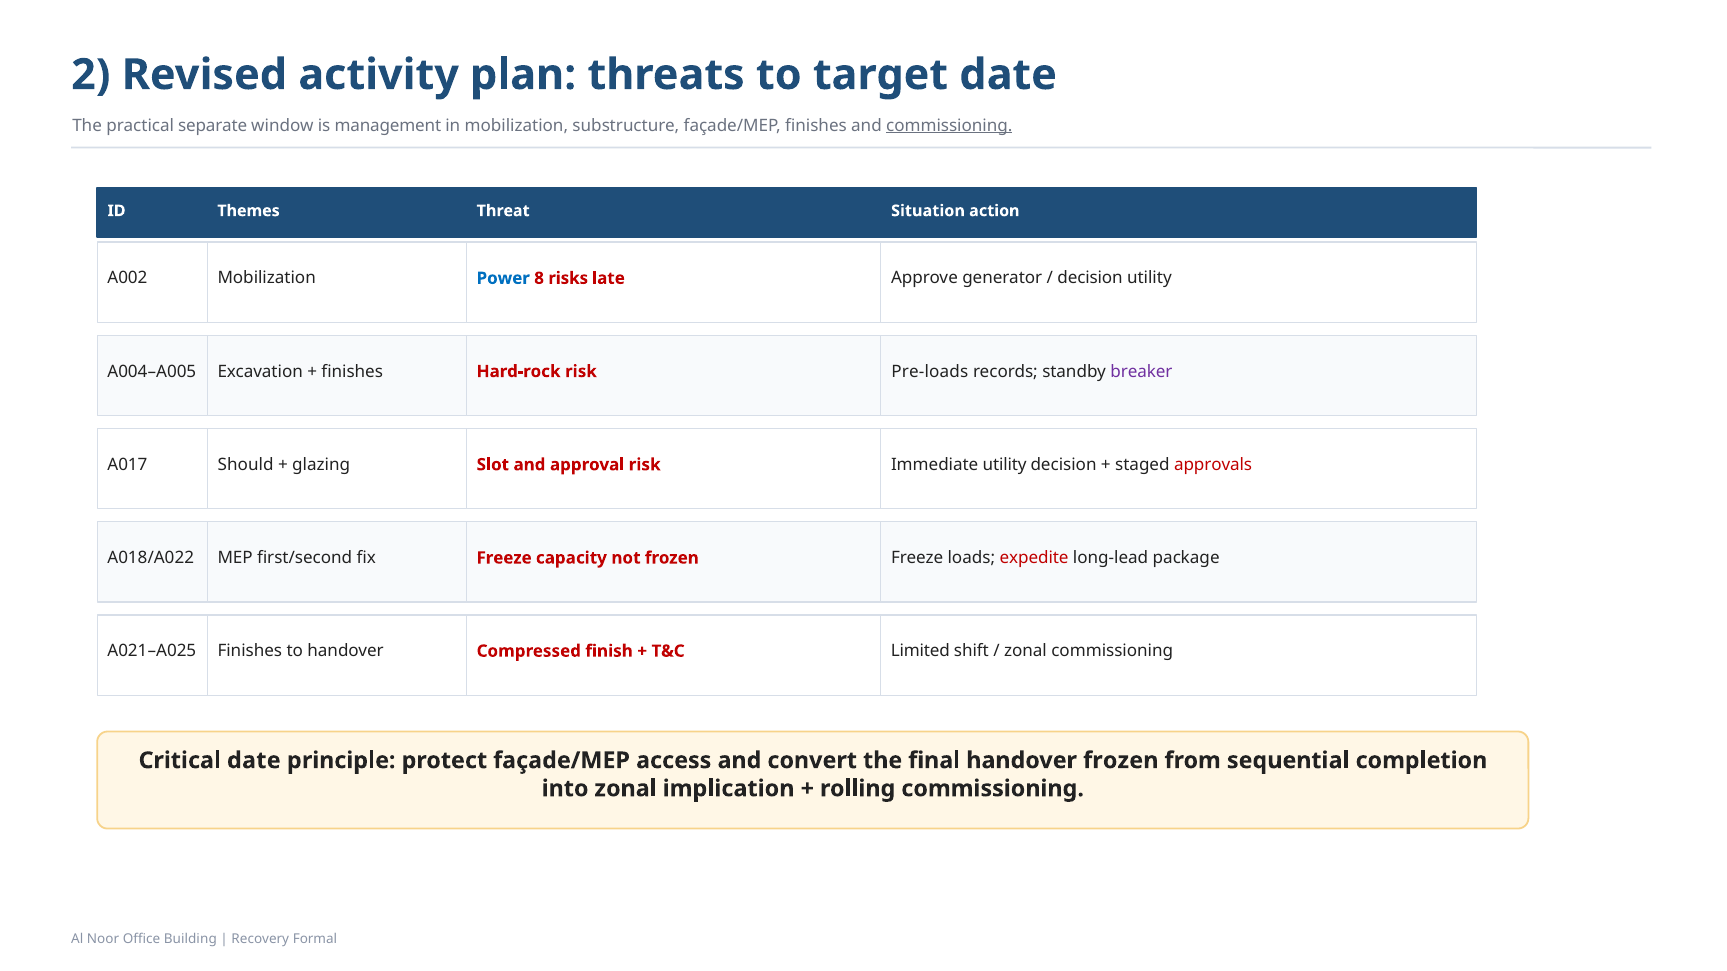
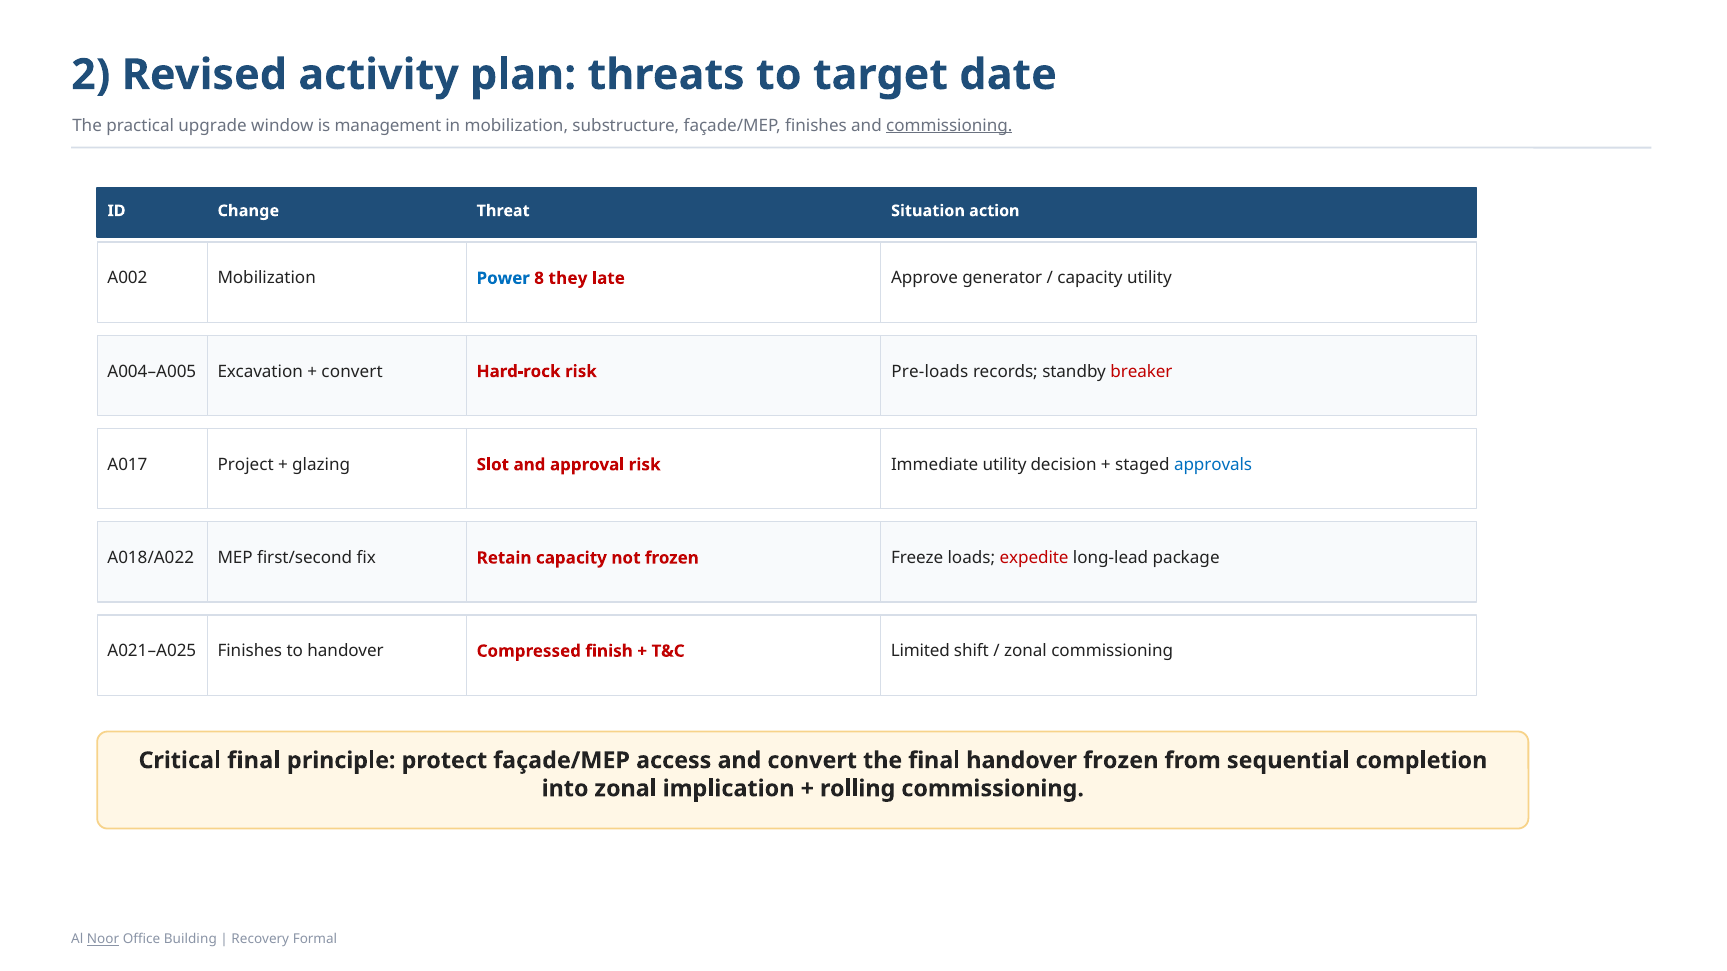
separate: separate -> upgrade (213, 126)
Themes: Themes -> Change (248, 211)
risks: risks -> they (568, 278)
decision: decision -> capacity (1090, 278)
finishes: finishes -> convert (352, 372)
breaker colour: purple -> red (1141, 372)
Should: Should -> Project (246, 465)
approvals colour: red -> blue (1213, 465)
fix Freeze: Freeze -> Retain (504, 558)
Critical date: date -> final (254, 761)
Noor underline: none -> present (103, 940)
